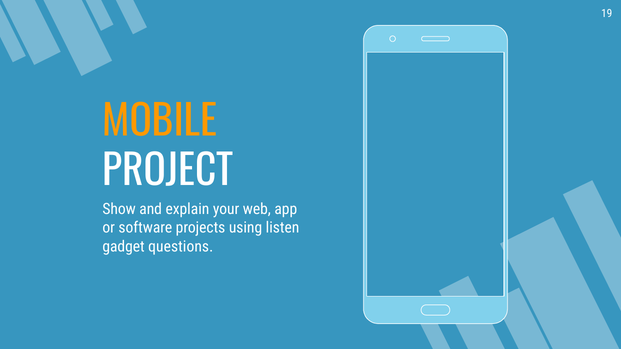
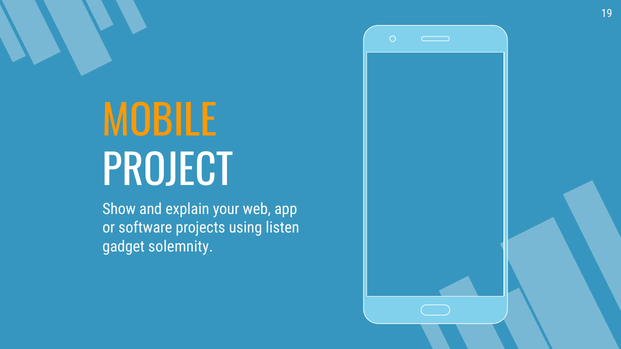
questions: questions -> solemnity (181, 247)
